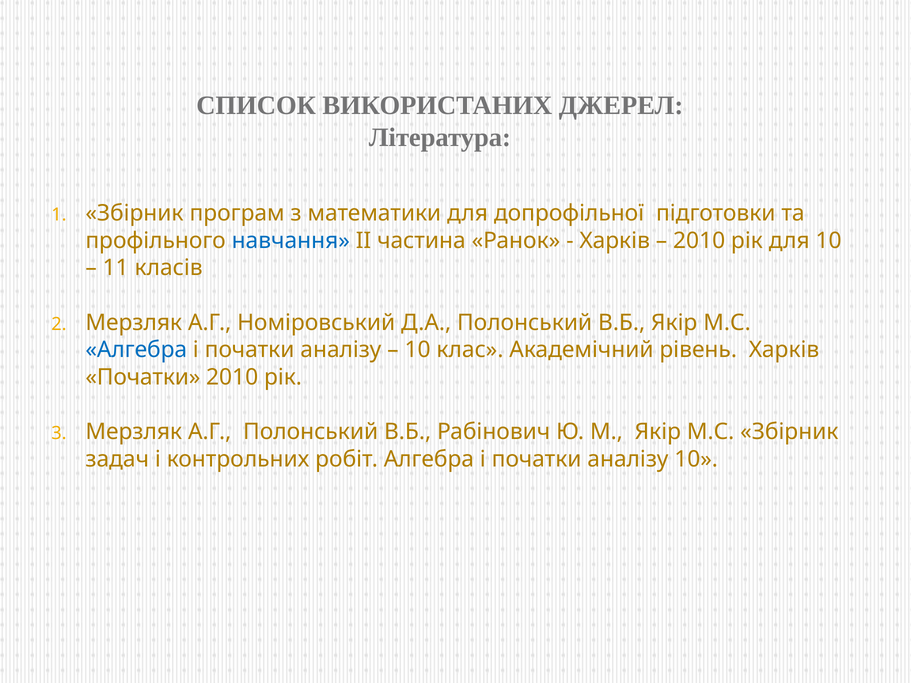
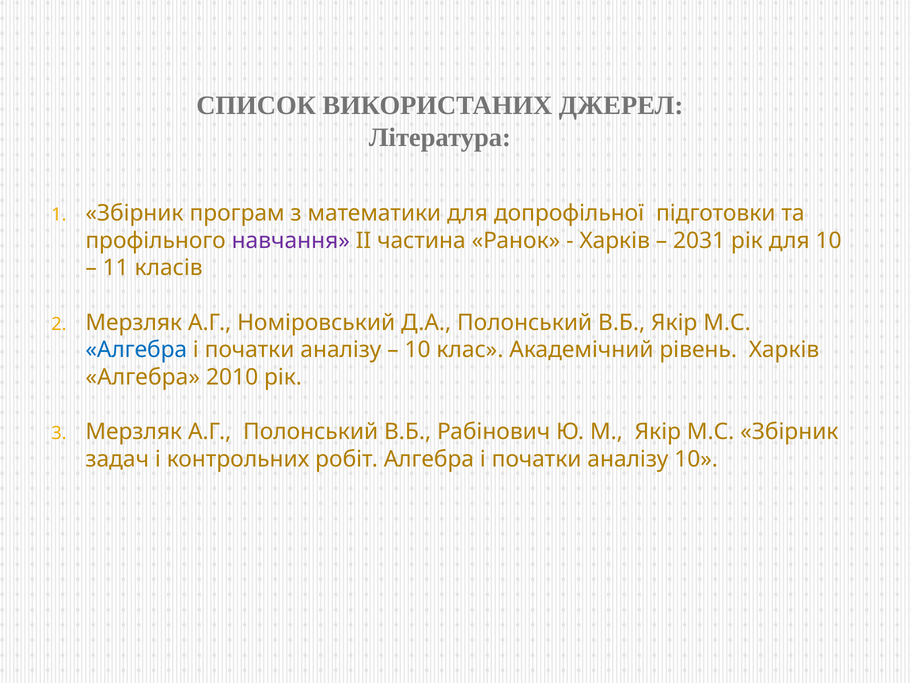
навчання colour: blue -> purple (291, 241)
2010: 2010 -> 2031 (699, 241)
Початки: Початки -> Алгебра (143, 377)
